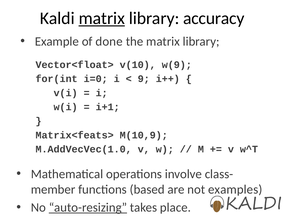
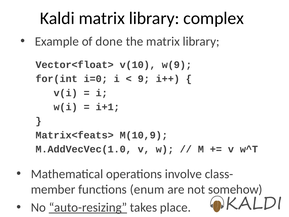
matrix underline: present -> none (102, 18)
accuracy: accuracy -> complex (214, 18)
based: based -> enum (147, 189)
examples: examples -> somehow (235, 189)
